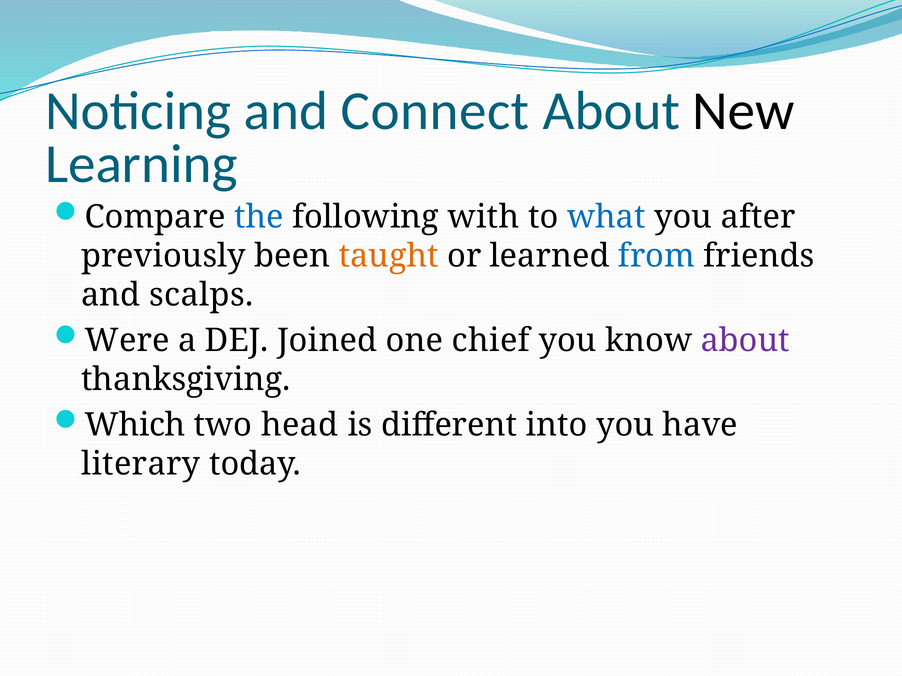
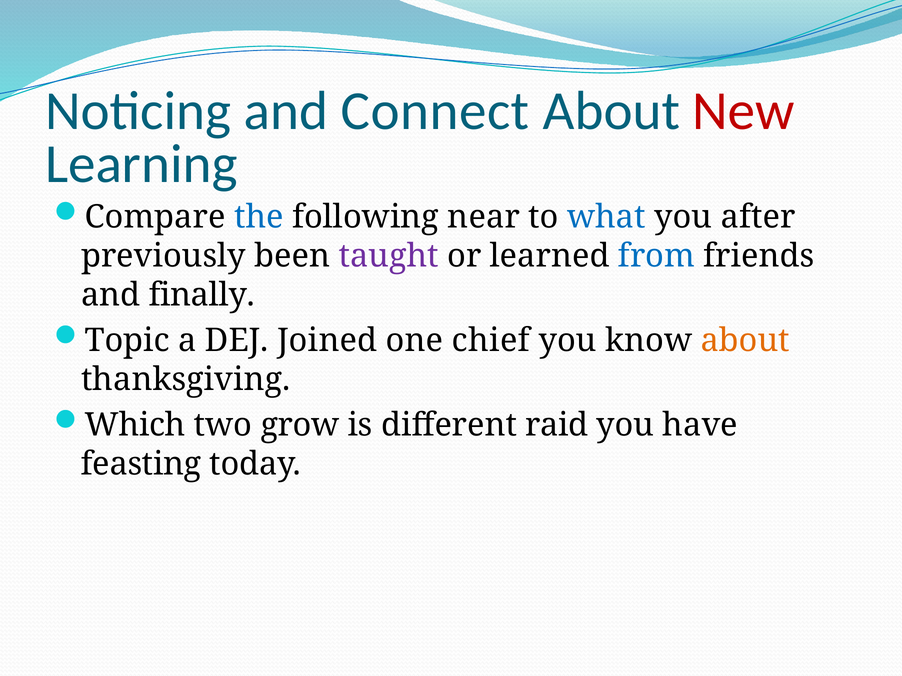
New colour: black -> red (743, 111)
with: with -> near (484, 217)
taught colour: orange -> purple (389, 256)
scalps: scalps -> finally (202, 295)
Were: Were -> Topic (127, 341)
about colour: purple -> orange (745, 341)
head: head -> grow (300, 425)
into: into -> raid (557, 425)
literary: literary -> feasting (141, 465)
